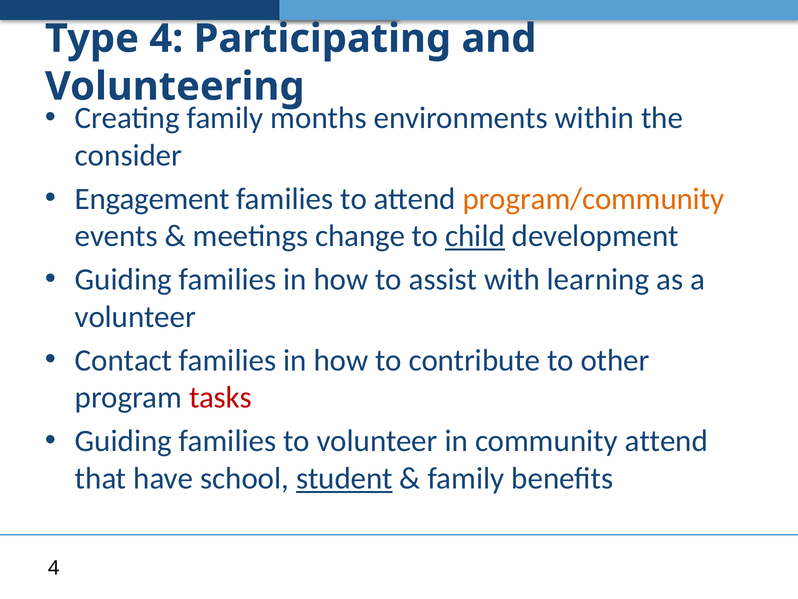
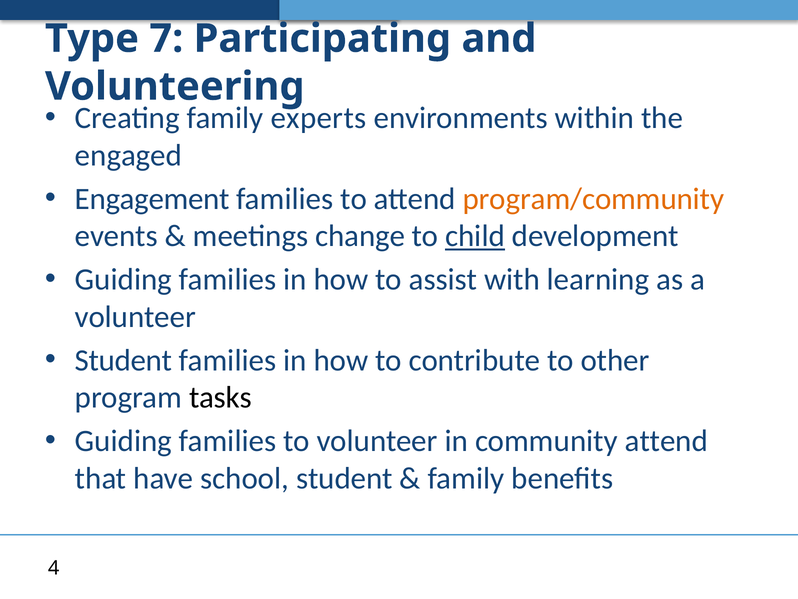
Type 4: 4 -> 7 (166, 39)
months: months -> experts (319, 118)
consider: consider -> engaged (129, 155)
Contact: Contact -> Student (124, 360)
tasks colour: red -> black (221, 397)
student underline: present -> none (344, 478)
